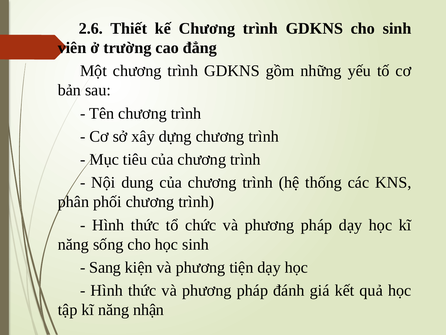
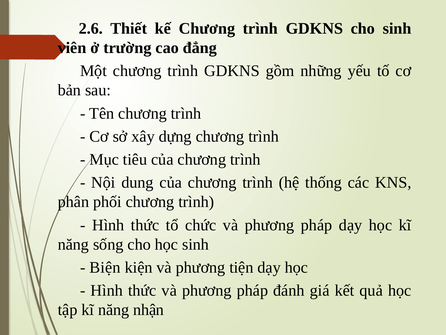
Sang: Sang -> Biện (105, 267)
